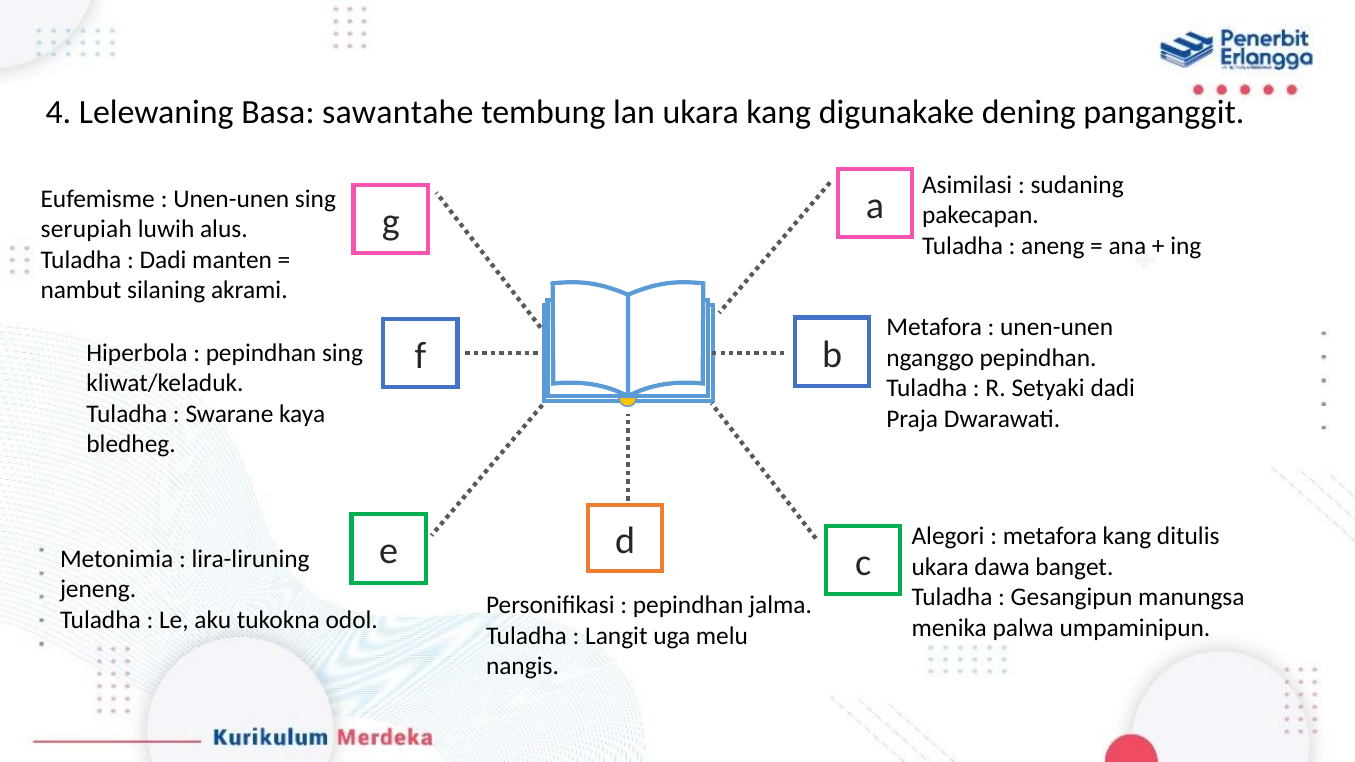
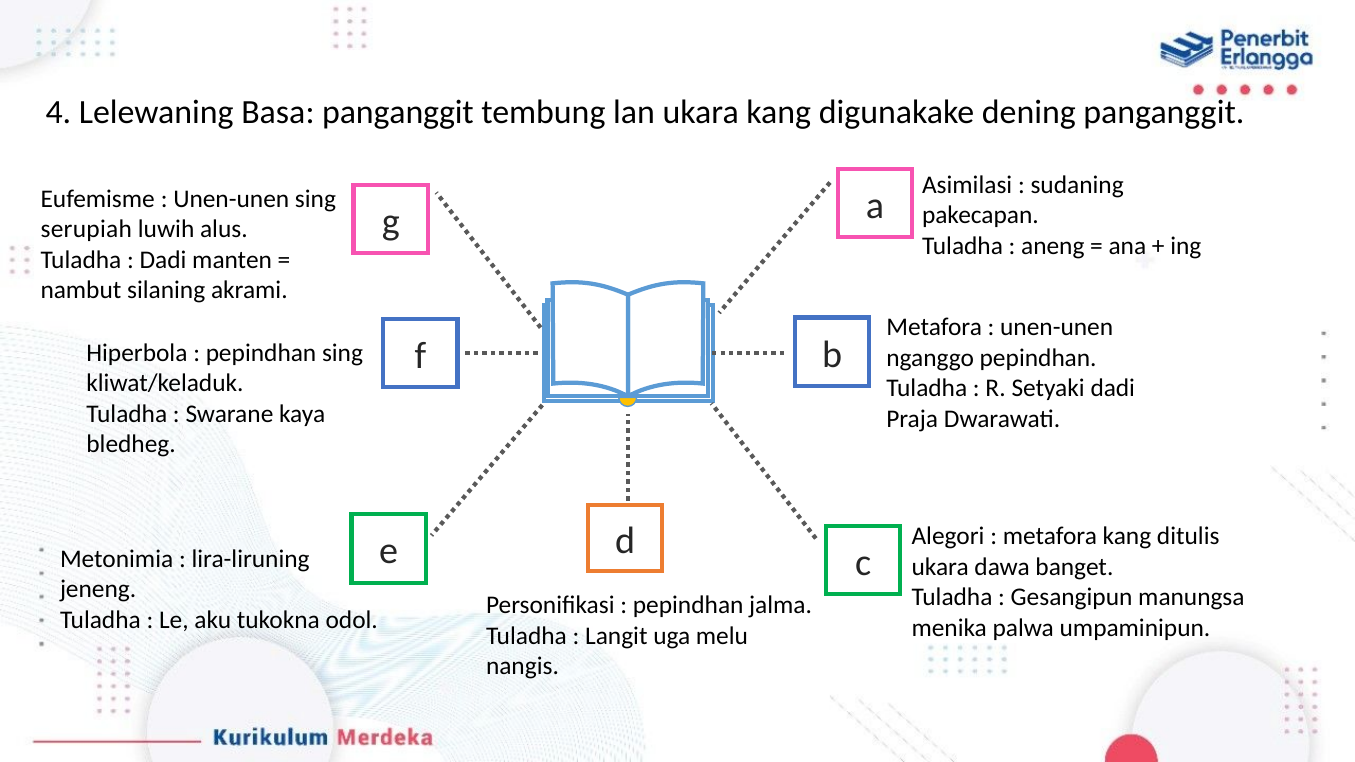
Basa sawantahe: sawantahe -> panganggit (398, 112)
